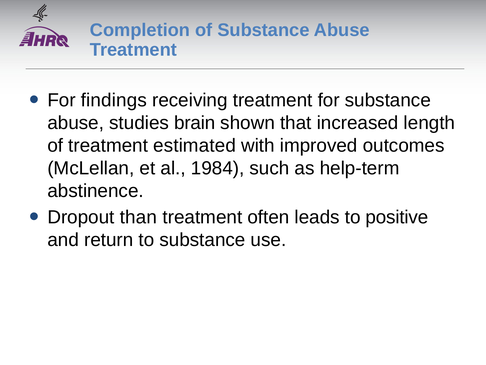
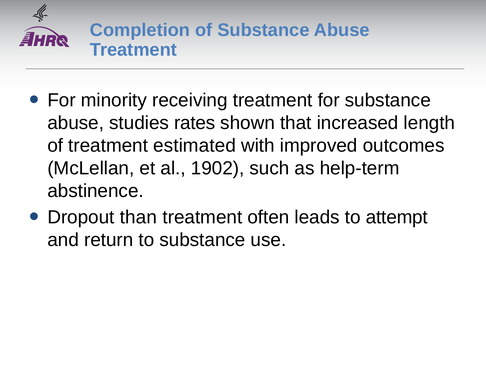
findings: findings -> minority (114, 100)
brain: brain -> rates (195, 123)
1984: 1984 -> 1902 (218, 168)
positive: positive -> attempt (397, 217)
